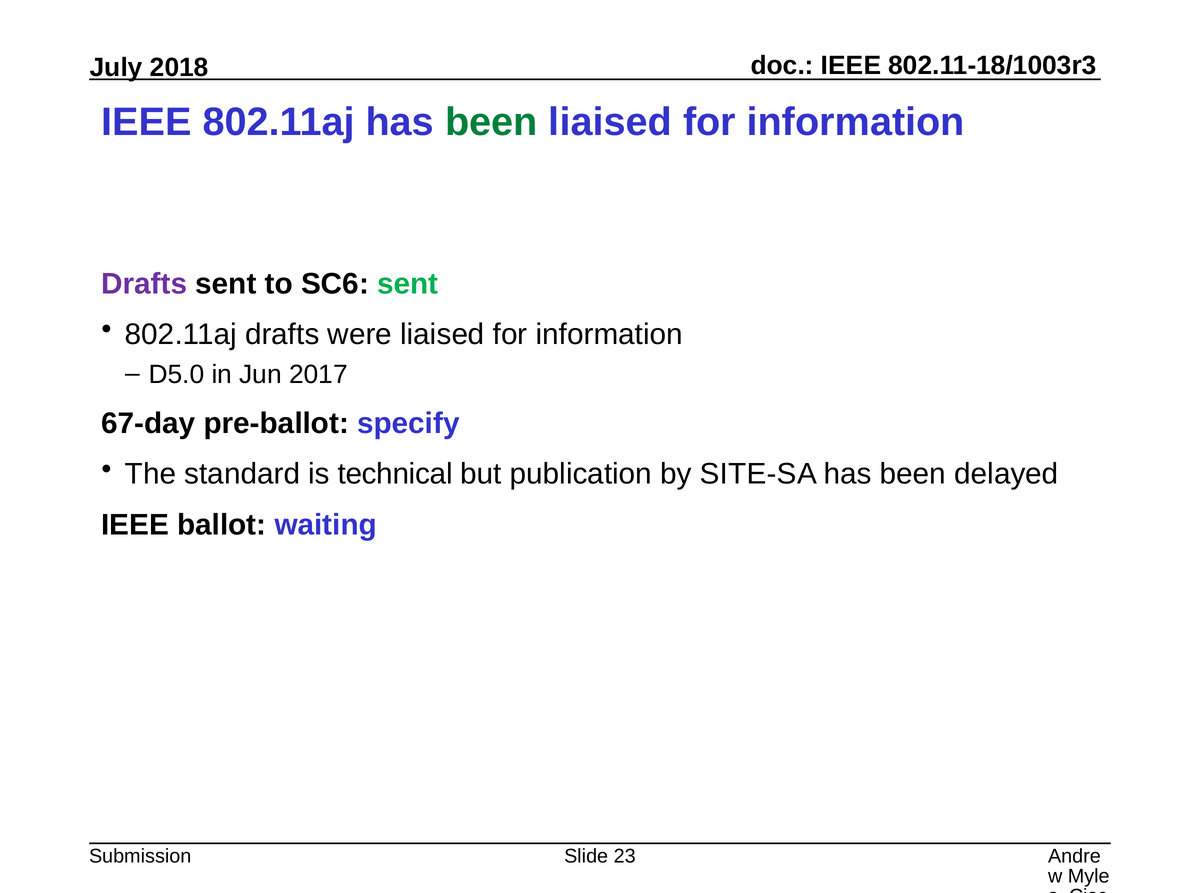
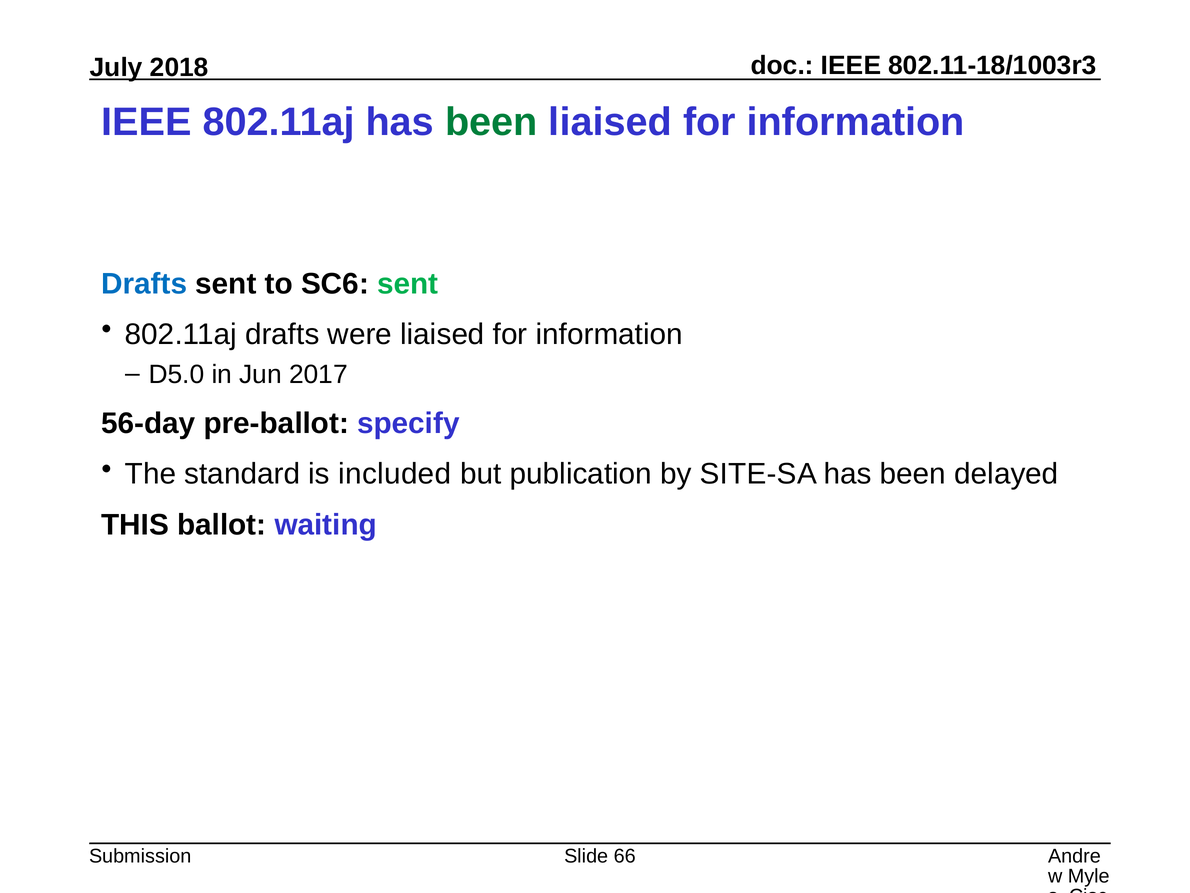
Drafts colour: purple -> blue (144, 284)
67-day: 67-day -> 56-day (148, 423)
technical: technical -> included (395, 474)
IEEE: IEEE -> THIS (135, 524)
23: 23 -> 66 (625, 856)
